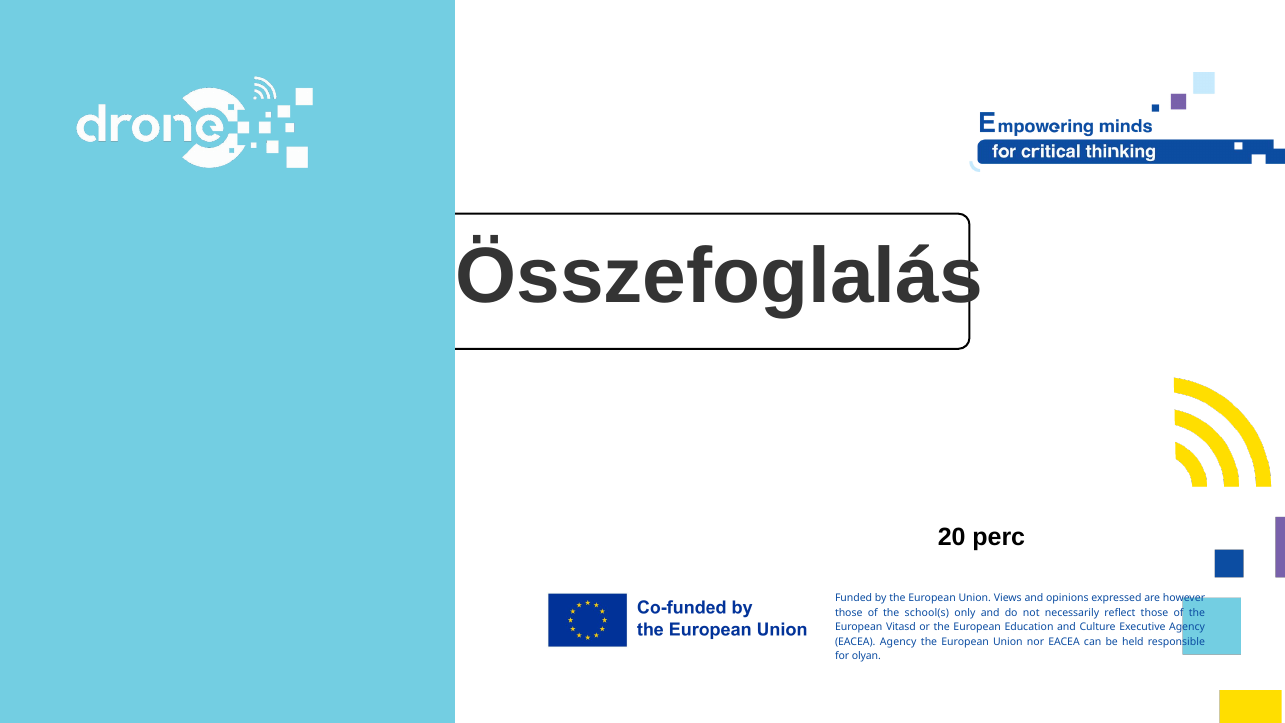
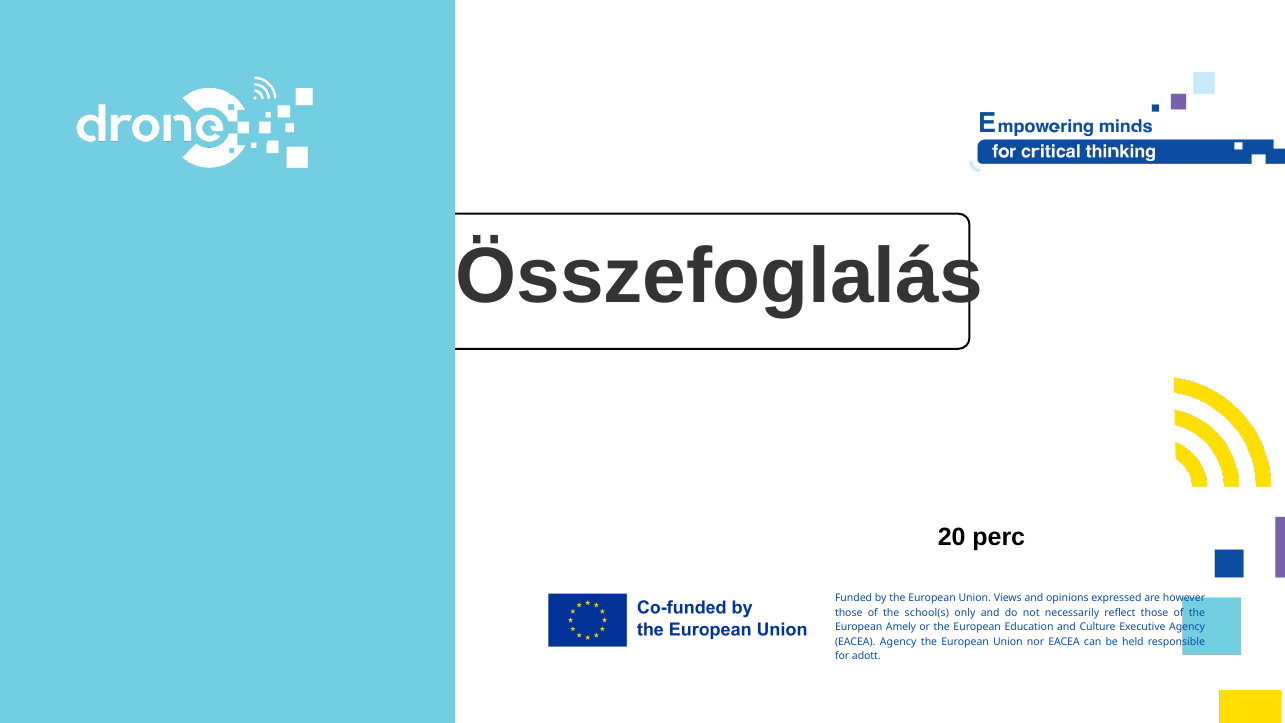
Vitasd: Vitasd -> Amely (901, 627)
olyan: olyan -> adott (866, 656)
